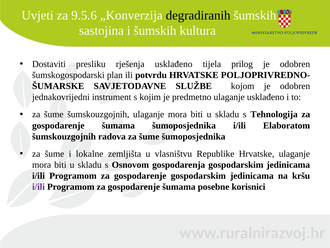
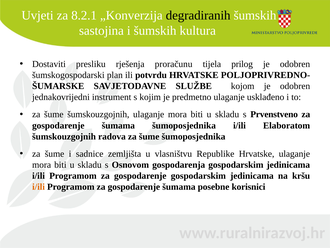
9.5.6: 9.5.6 -> 8.2.1 (84, 15)
rješenja usklađeno: usklađeno -> proračunu (174, 64)
Tehnologija: Tehnologija -> Prvenstveno (274, 114)
lokalne: lokalne -> sadnice (90, 153)
i/ili colour: purple -> orange (39, 186)
